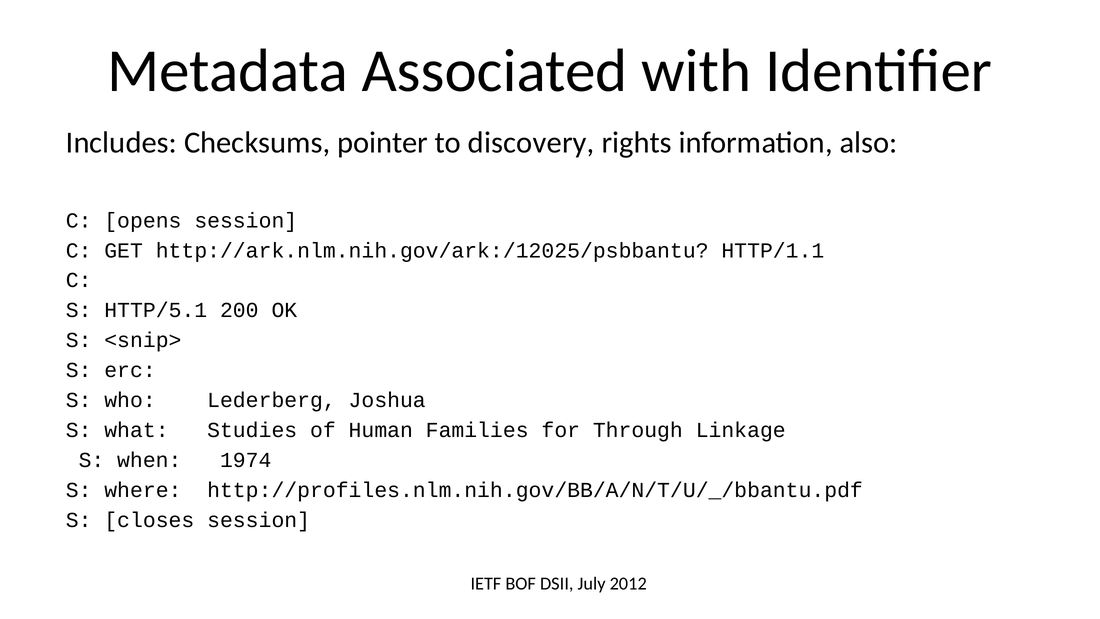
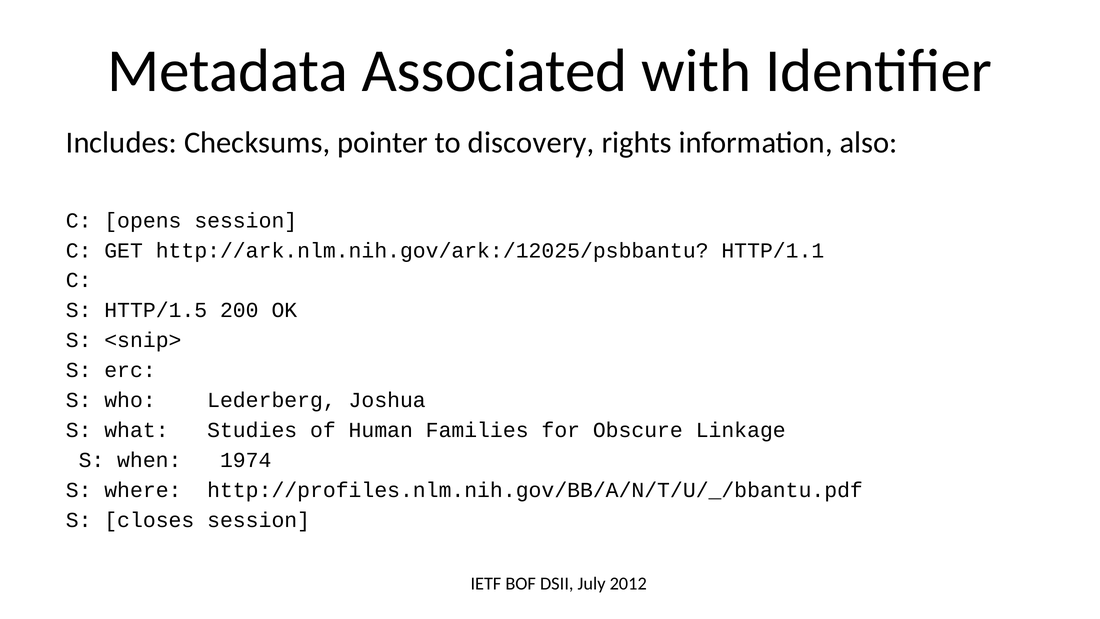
HTTP/5.1: HTTP/5.1 -> HTTP/1.5 (156, 310)
Through: Through -> Obscure (638, 430)
